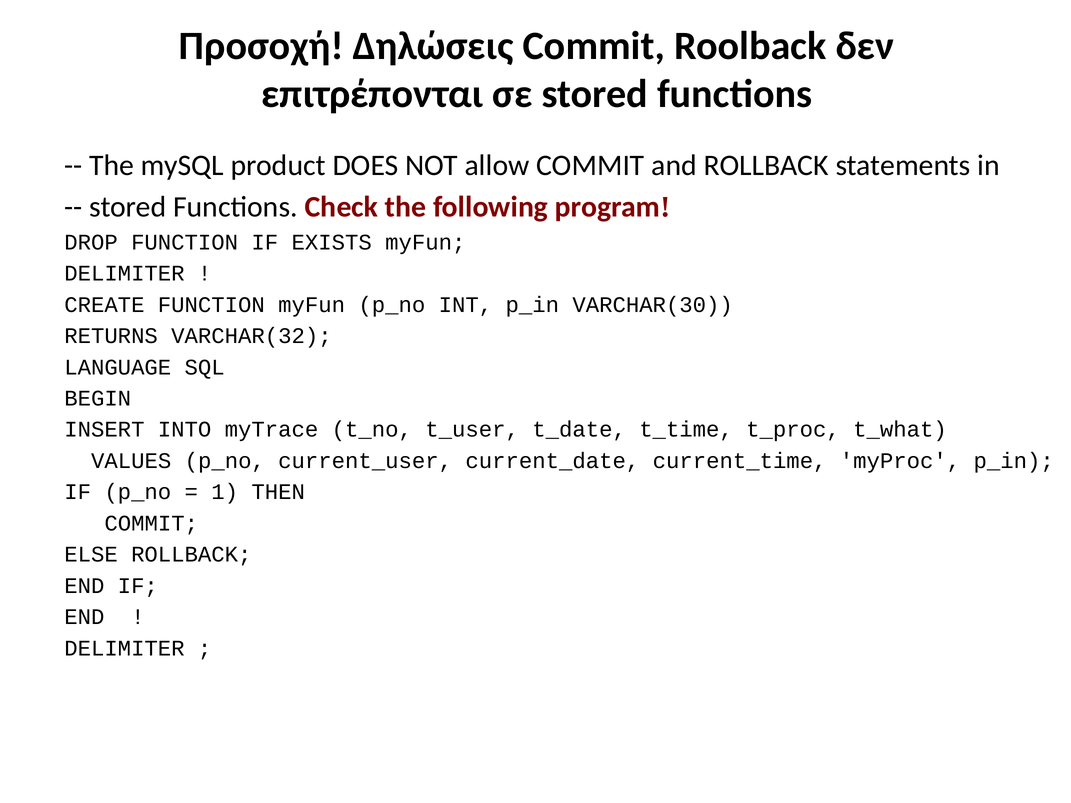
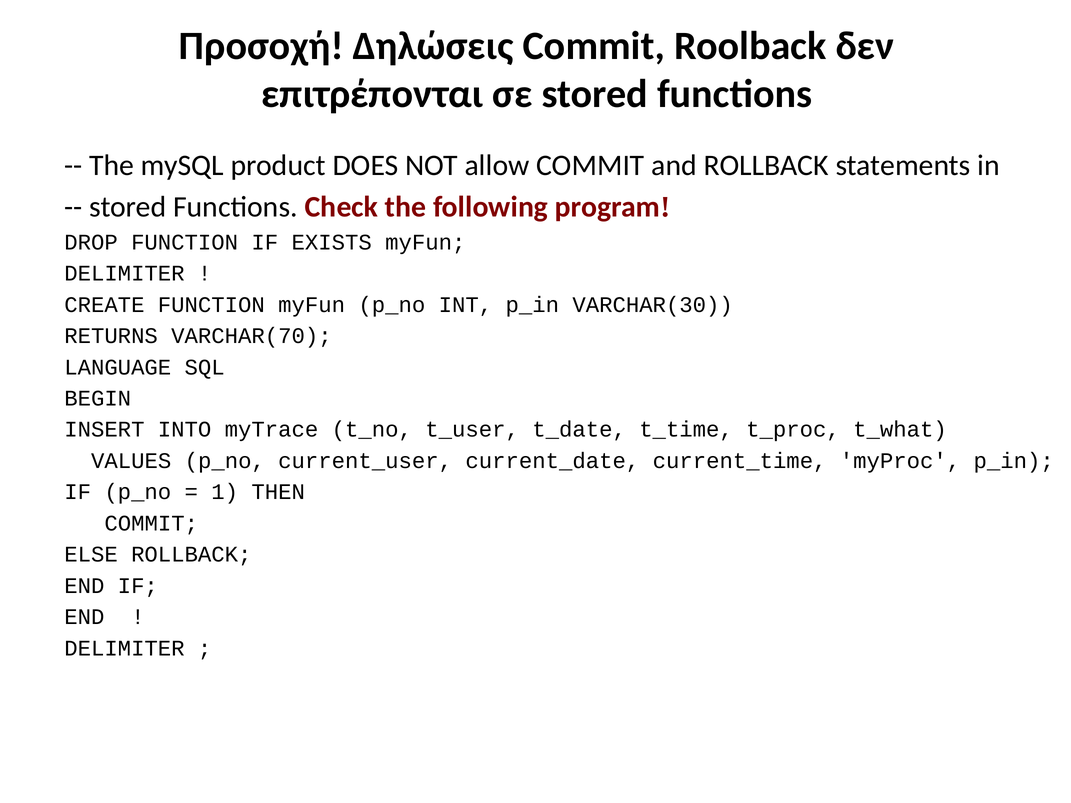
VARCHAR(32: VARCHAR(32 -> VARCHAR(70 (251, 336)
